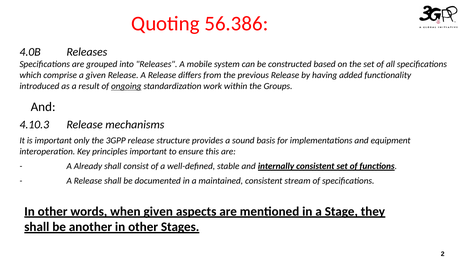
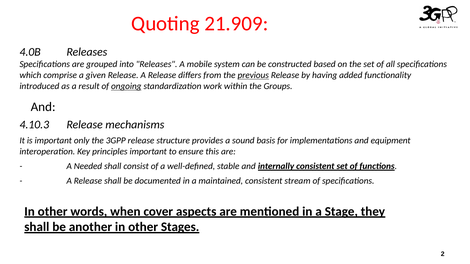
56.386: 56.386 -> 21.909 (236, 23)
previous underline: none -> present (253, 75)
Already: Already -> Needed (88, 166)
when given: given -> cover (158, 212)
